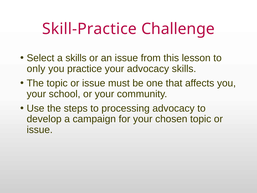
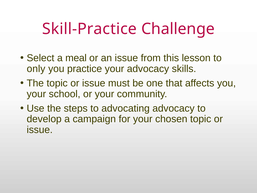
a skills: skills -> meal (76, 58)
processing: processing -> advocating (126, 108)
